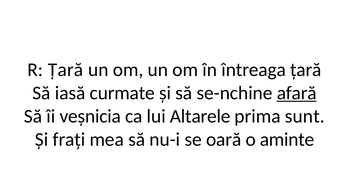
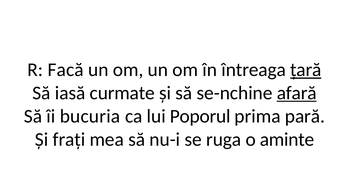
R Țară: Țară -> Facă (66, 70)
țară underline: none -> present (306, 70)
veșnicia: veșnicia -> bucuria (90, 116)
Altarele: Altarele -> Poporul (200, 116)
sunt: sunt -> pară (305, 116)
oară: oară -> ruga (224, 140)
